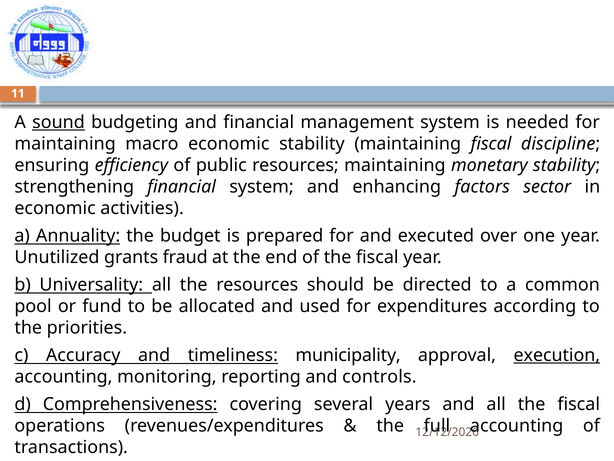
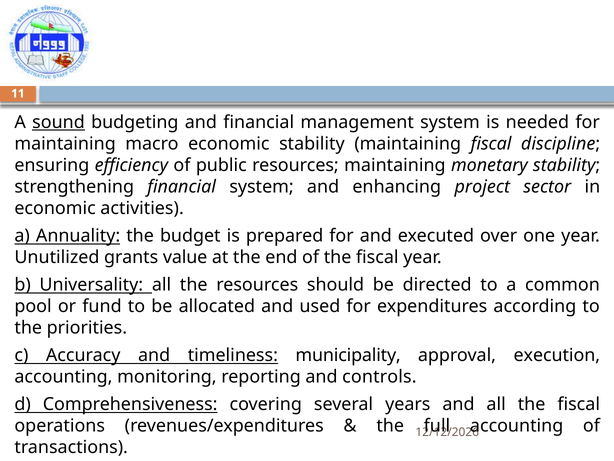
factors: factors -> project (482, 187)
fraud: fraud -> value (185, 257)
execution underline: present -> none (557, 355)
